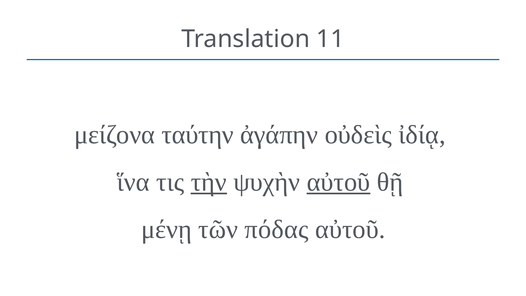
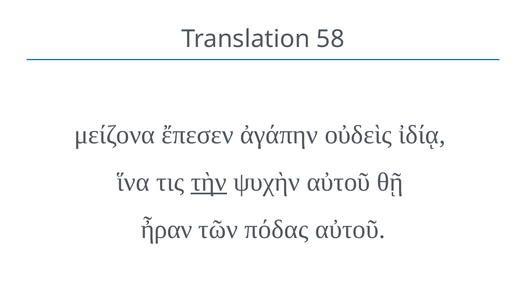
11: 11 -> 58 (330, 39)
ταύτην: ταύτην -> ἔπεσεν (198, 135)
αὐτοῦ underline: present -> none (339, 182)
μένῃ: μένῃ -> ἦραν (167, 230)
